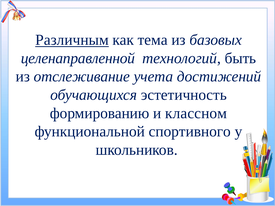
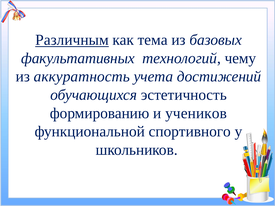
целенаправленной: целенаправленной -> факультативных (78, 58)
быть: быть -> чему (240, 58)
отслеживание: отслеживание -> аккуратность (82, 77)
классном: классном -> учеников (196, 113)
